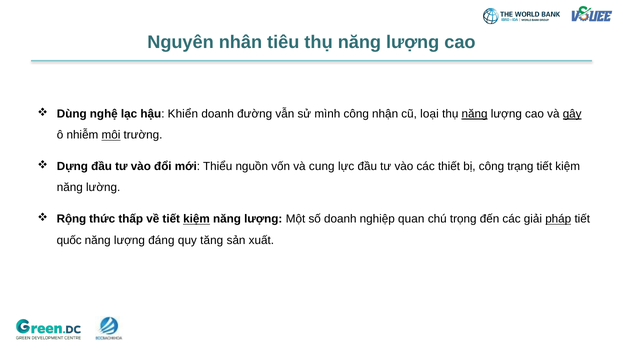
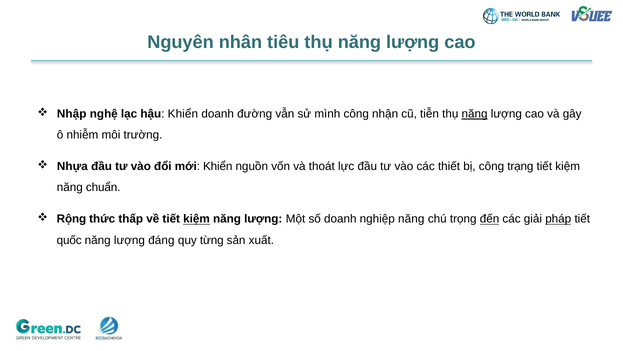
Dùng: Dùng -> Nhập (72, 114)
loại: loại -> tiễn (430, 114)
gây underline: present -> none (572, 114)
môi underline: present -> none (111, 135)
Dựng: Dựng -> Nhựa (72, 166)
mới Thiểu: Thiểu -> Khiển (218, 166)
cung: cung -> thoát (322, 166)
lường: lường -> chuẩn (103, 187)
nghiệp quan: quan -> năng (411, 219)
đến underline: none -> present (490, 219)
tăng: tăng -> từng (212, 240)
